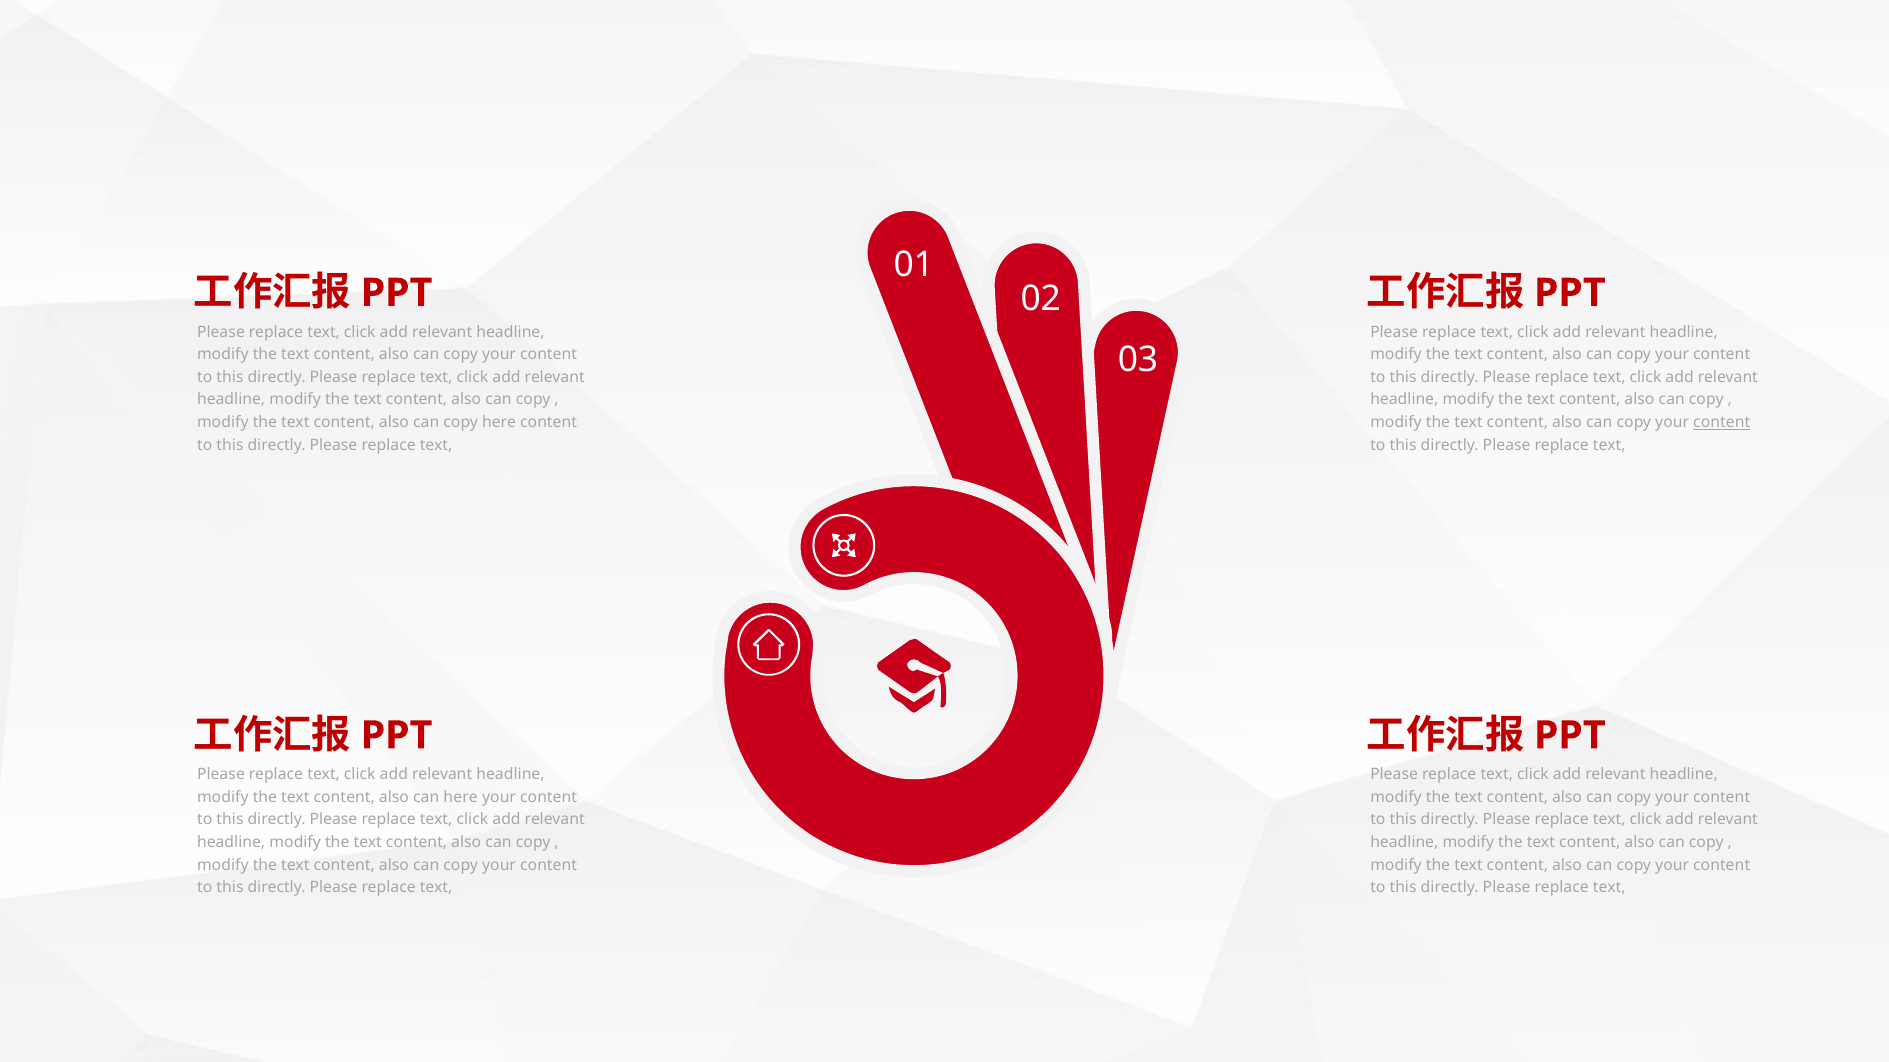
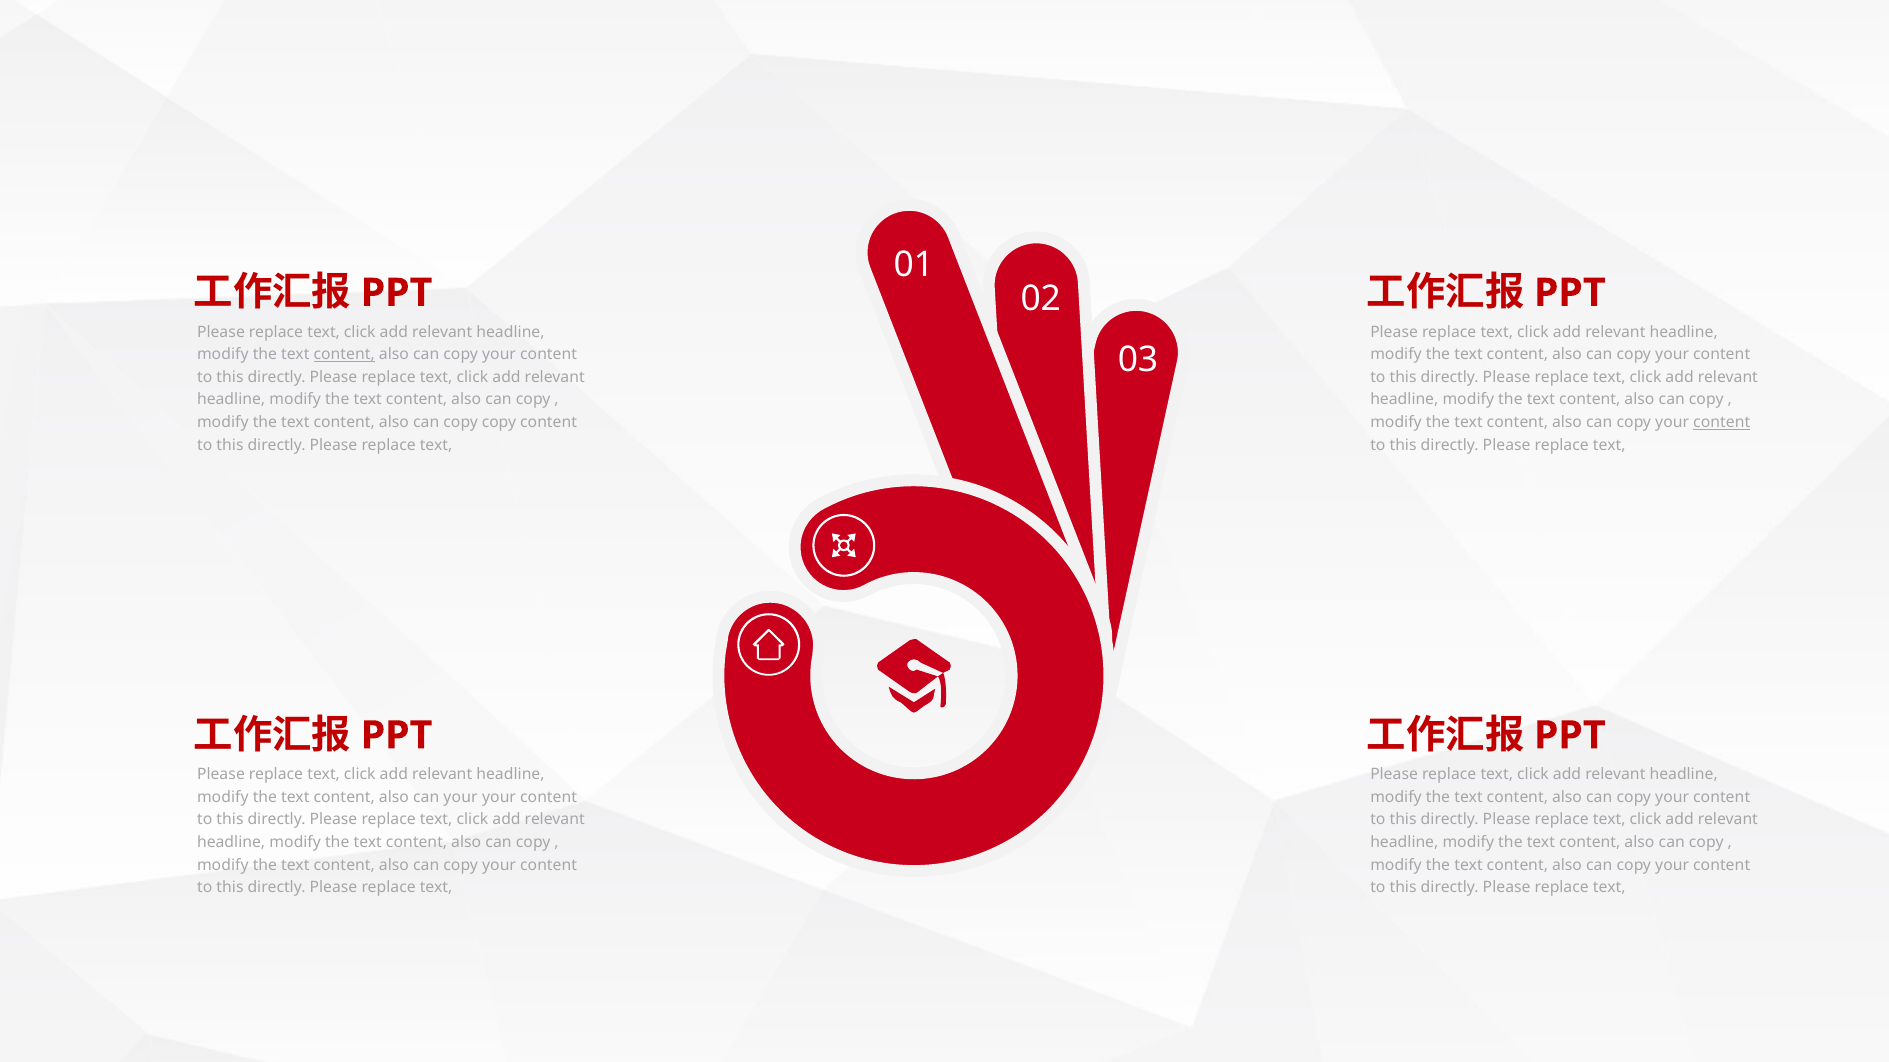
content underline: none -> present (344, 355)
copy here: here -> copy (499, 423)
can here: here -> your (461, 798)
